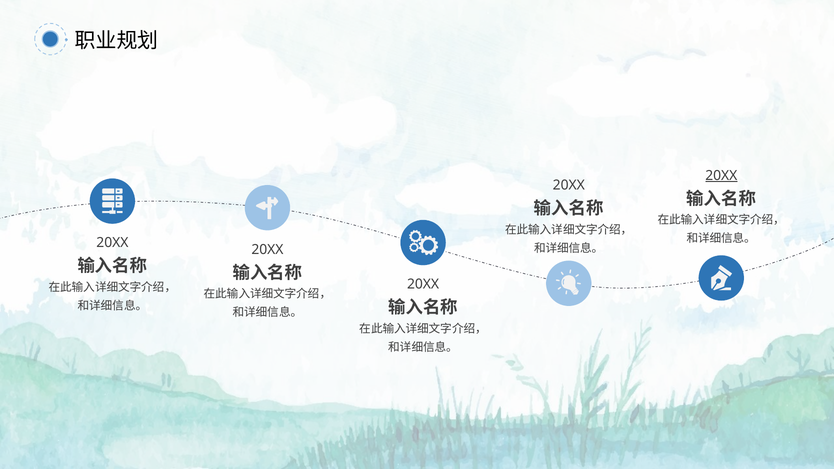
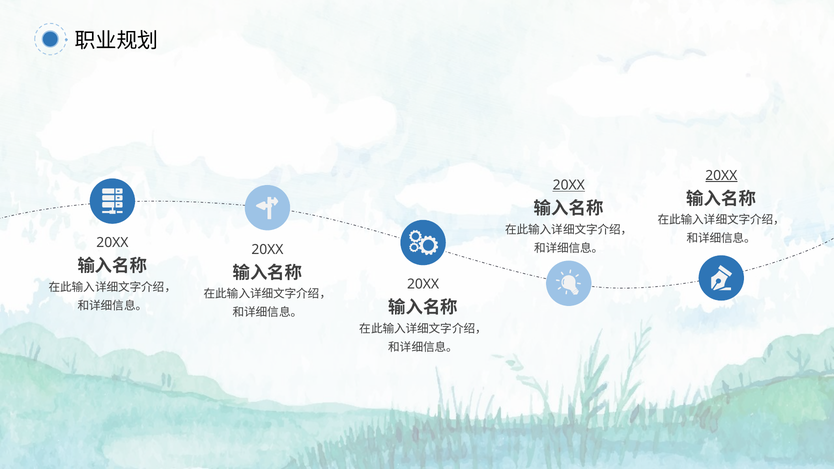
20XX underline: none -> present (569, 185)
